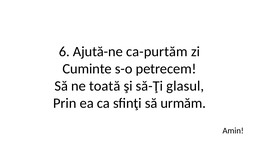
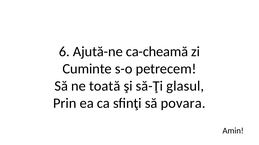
ca-purtăm: ca-purtăm -> ca-cheamă (157, 52)
urmăm: urmăm -> povara (183, 104)
